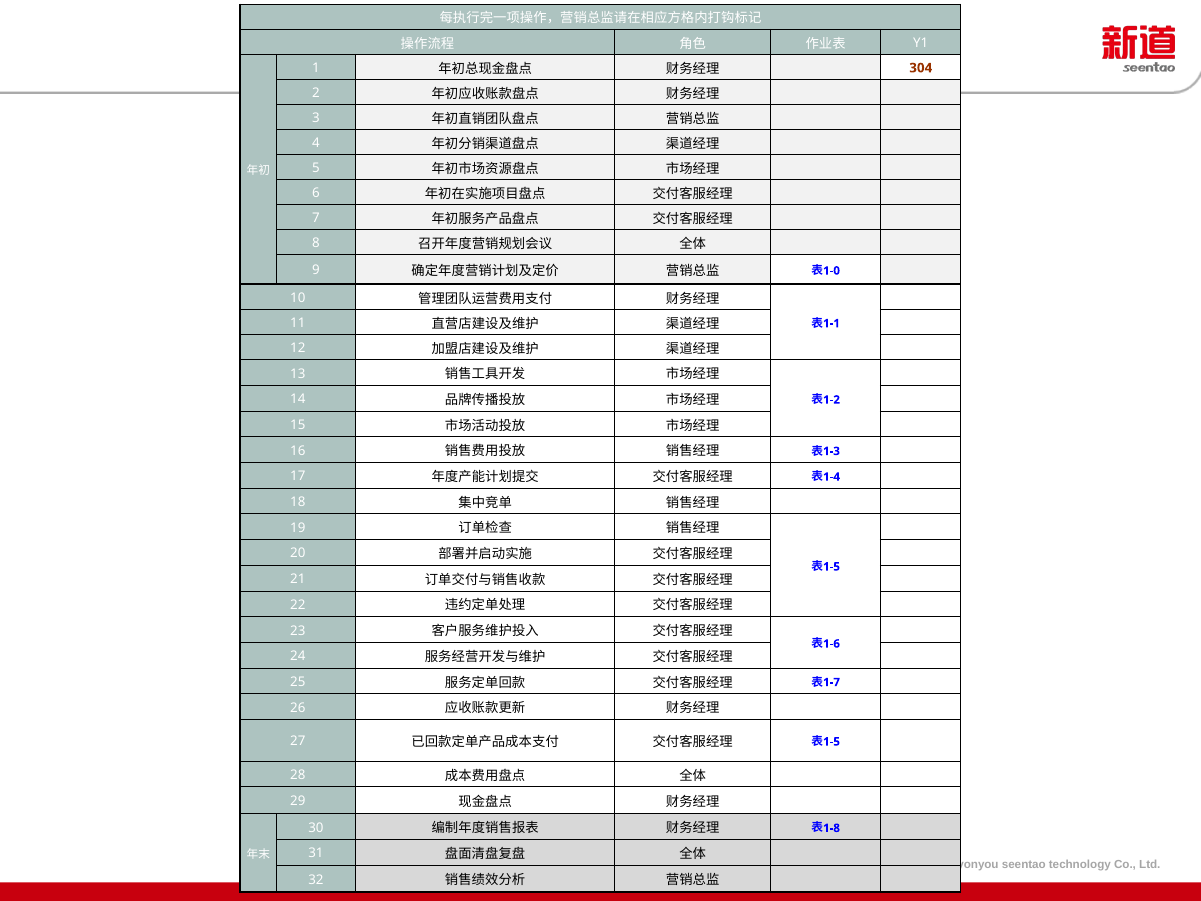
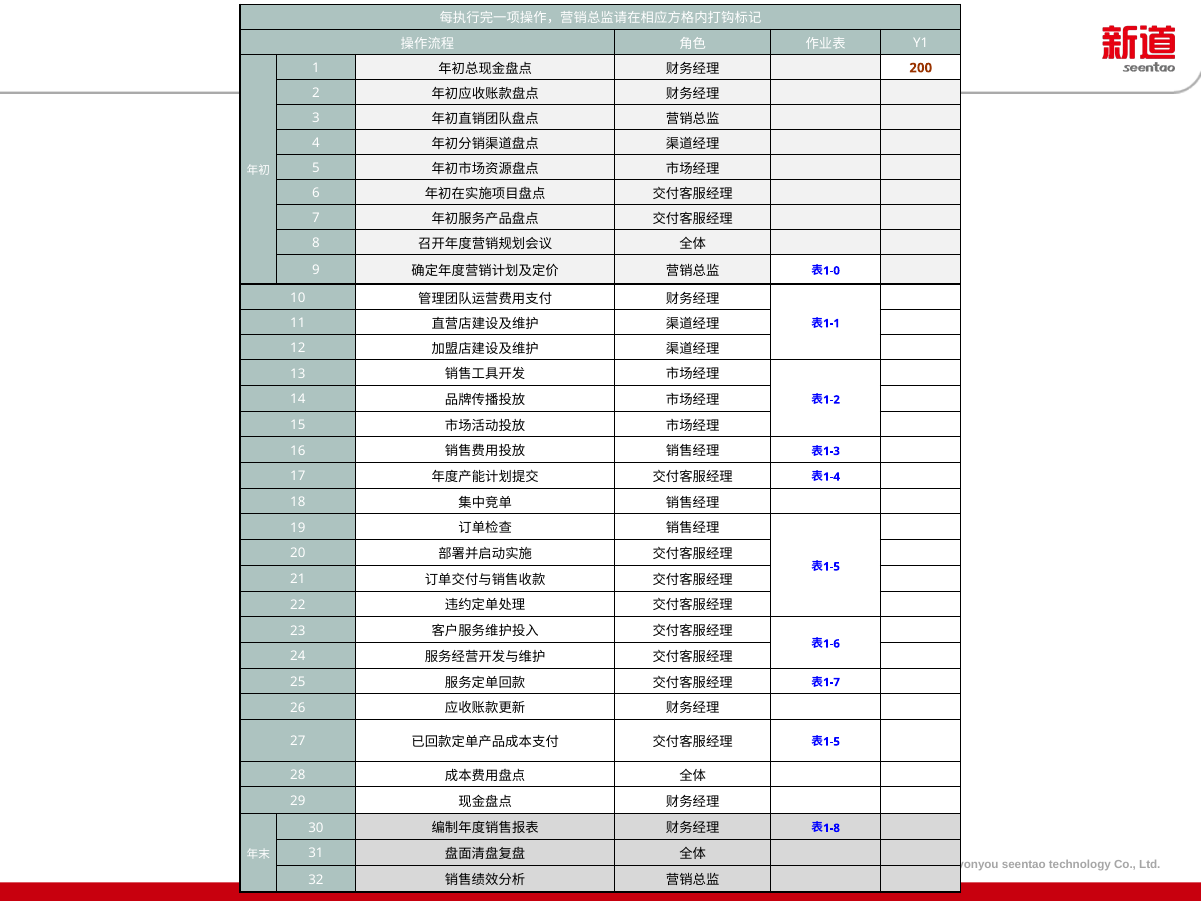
304: 304 -> 200 (921, 68)
